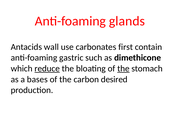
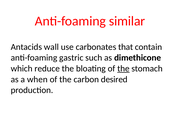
glands: glands -> similar (127, 21)
first: first -> that (126, 47)
reduce underline: present -> none (47, 69)
bases: bases -> when (37, 79)
